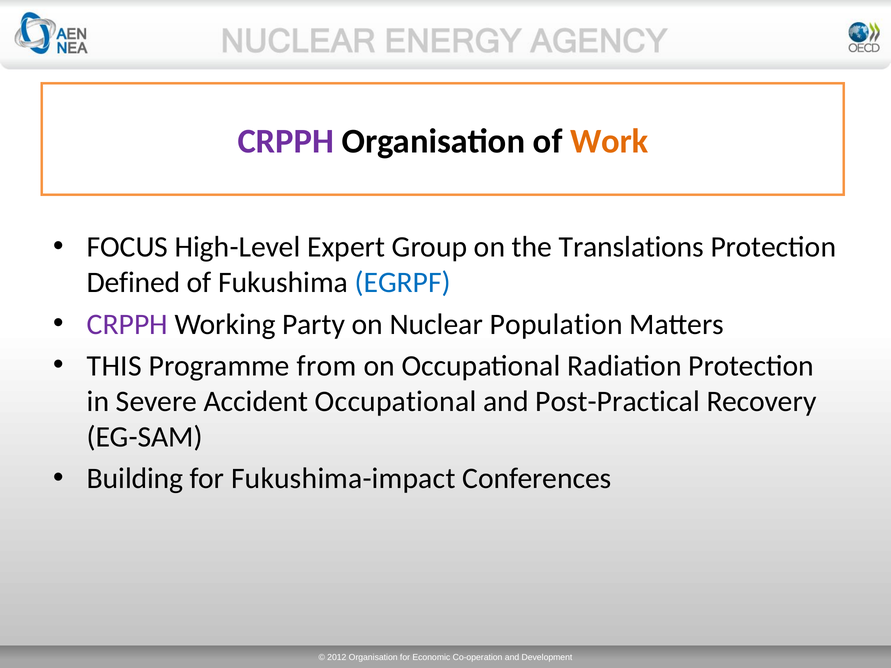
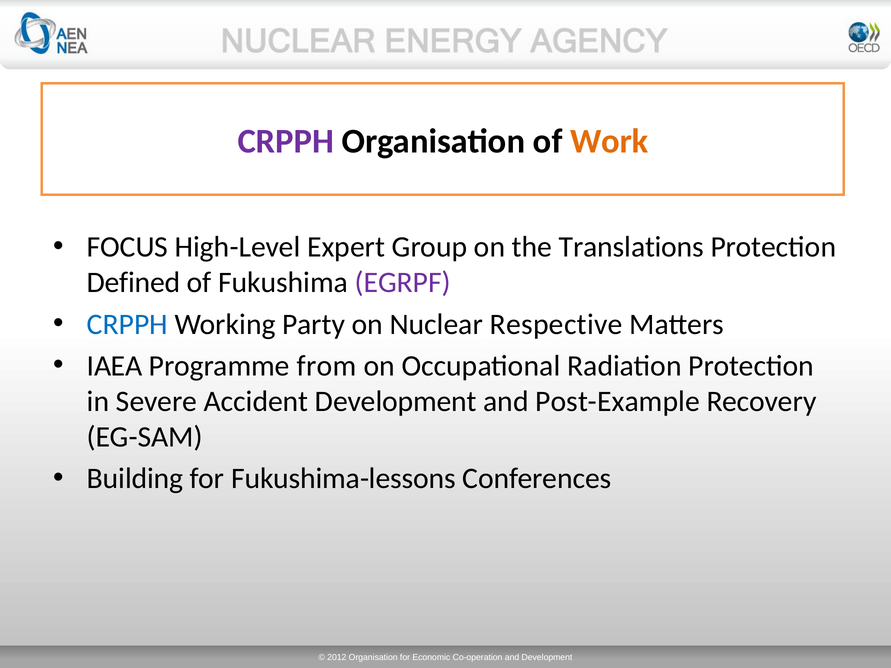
EGRPF colour: blue -> purple (403, 283)
CRPPH colour: purple -> blue (127, 324)
Population: Population -> Respective (556, 324)
THIS: THIS -> IAEA (115, 366)
Accident Occupational: Occupational -> Development (396, 402)
Post-Practical: Post-Practical -> Post-Example (618, 402)
Fukushima-impact: Fukushima-impact -> Fukushima-lessons (343, 479)
